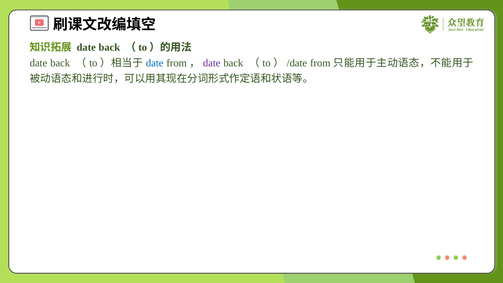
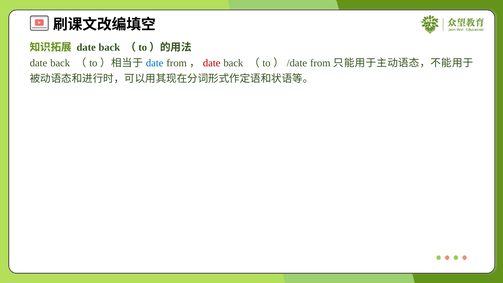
date colour: purple -> red (212, 63)
